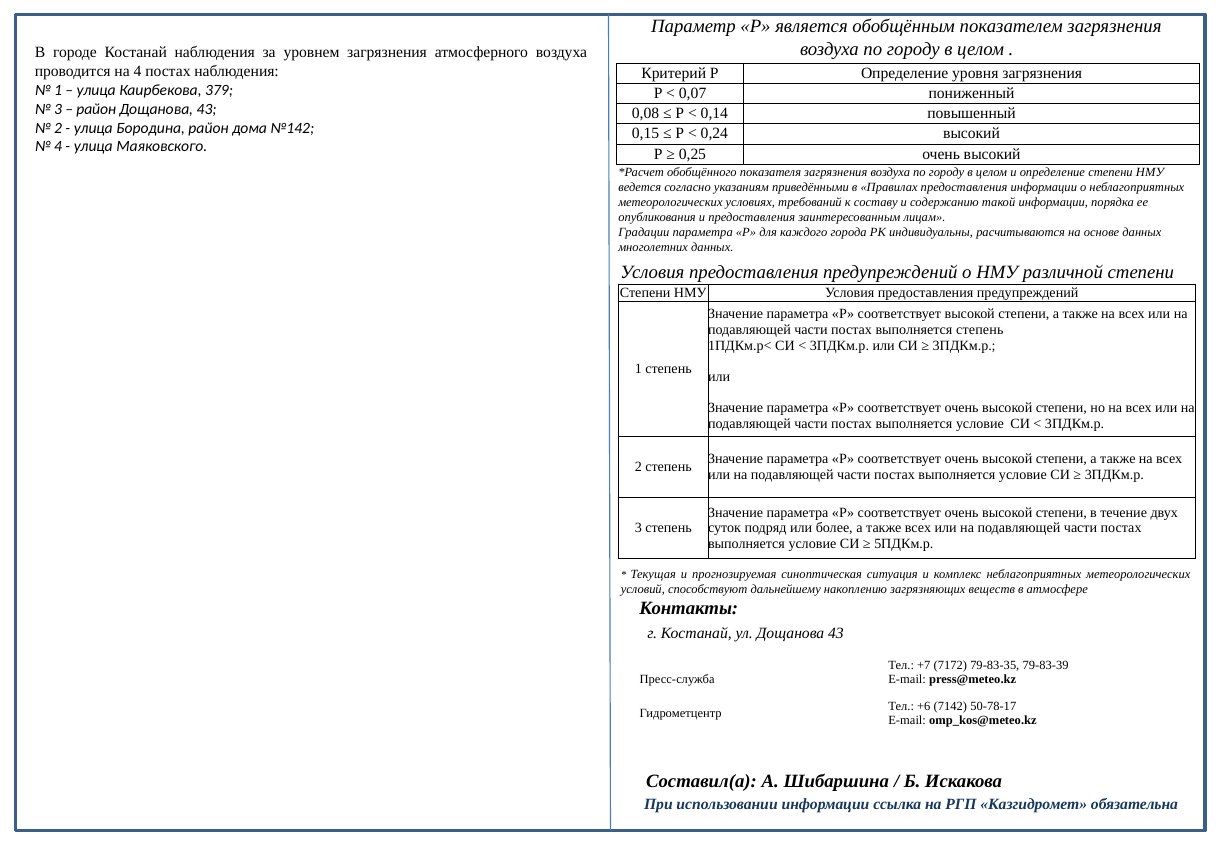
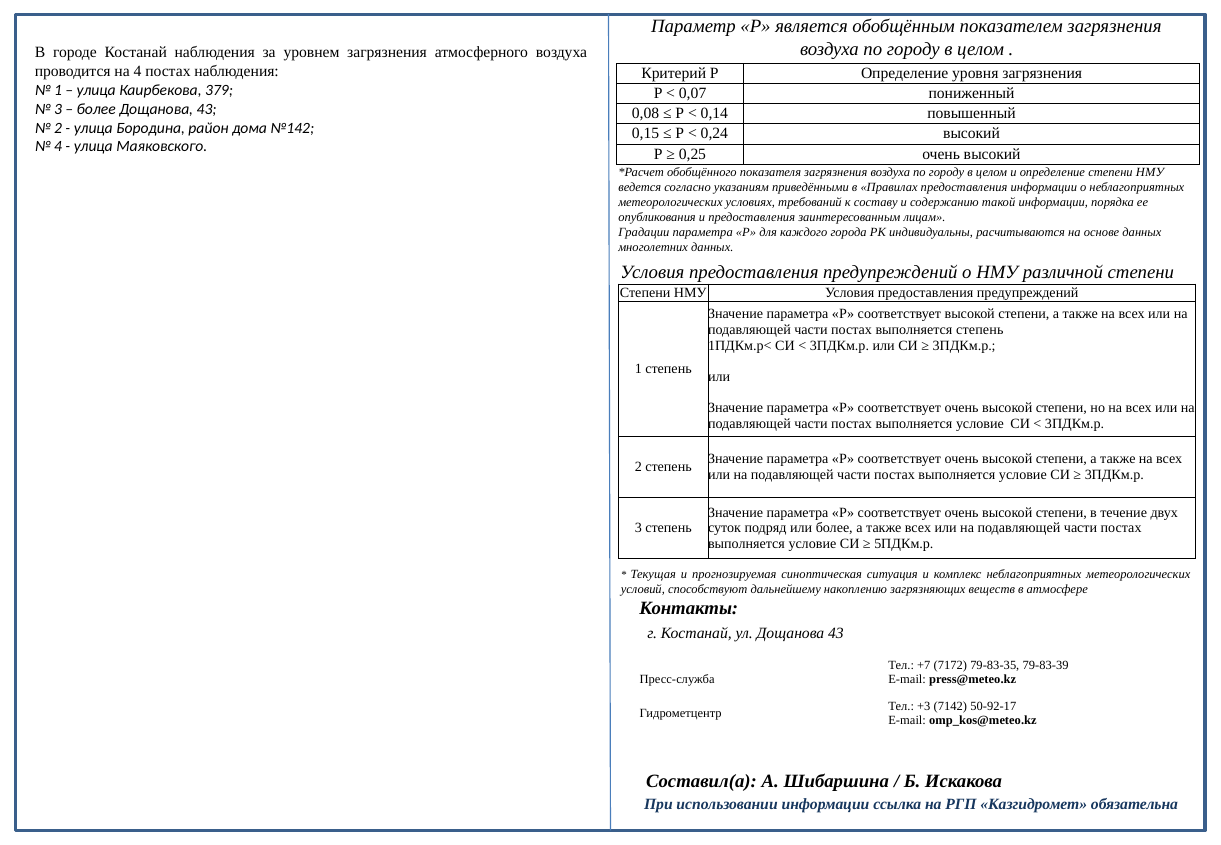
район: район -> более (96, 109)
+6: +6 -> +3 (924, 707)
50-78-17: 50-78-17 -> 50-92-17 (993, 707)
